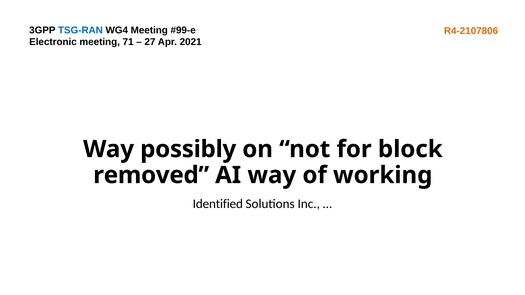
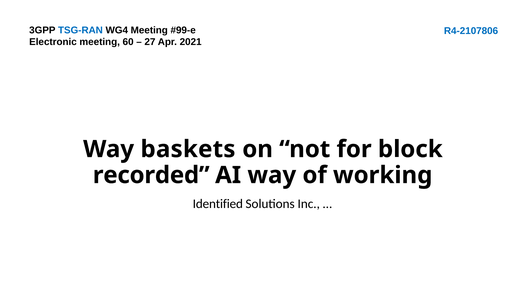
R4-2107806 colour: orange -> blue (471, 31)
71: 71 -> 60 (128, 42)
possibly: possibly -> baskets (188, 149)
removed: removed -> recorded (151, 175)
